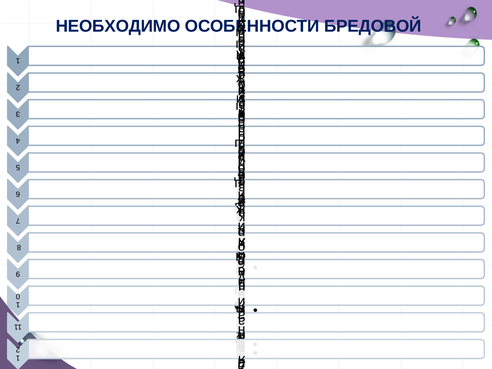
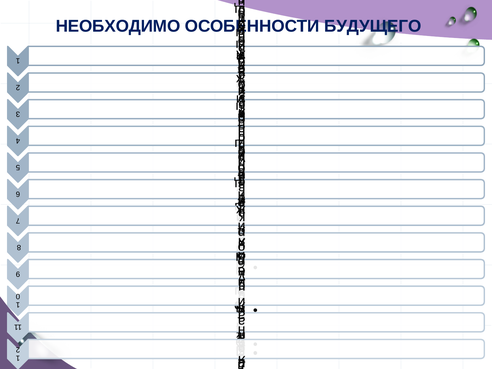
БРЕДОВОЙ: БРЕДОВОЙ -> БУДУЩЕГО (373, 26)
